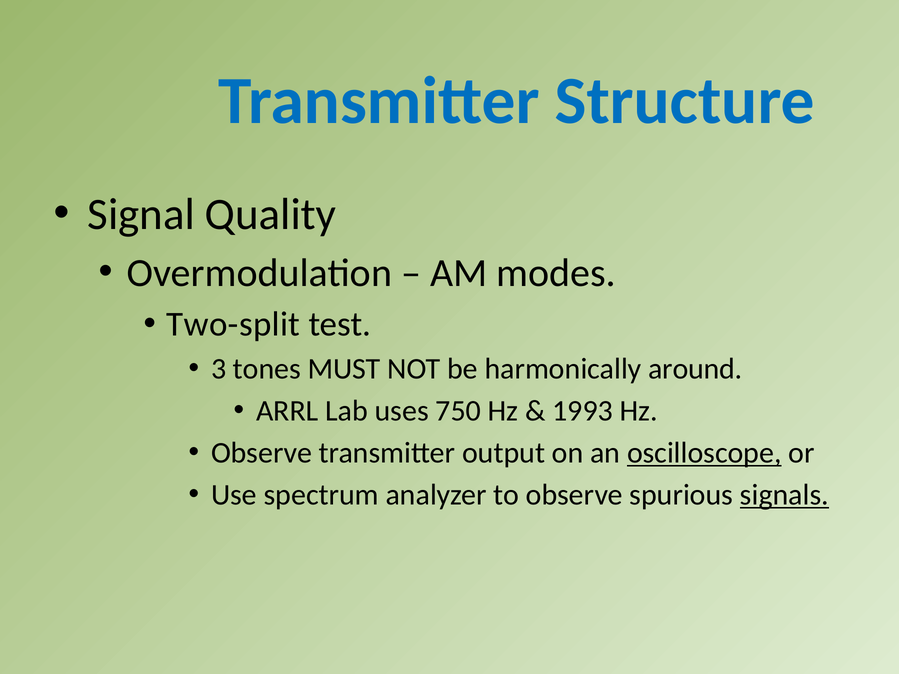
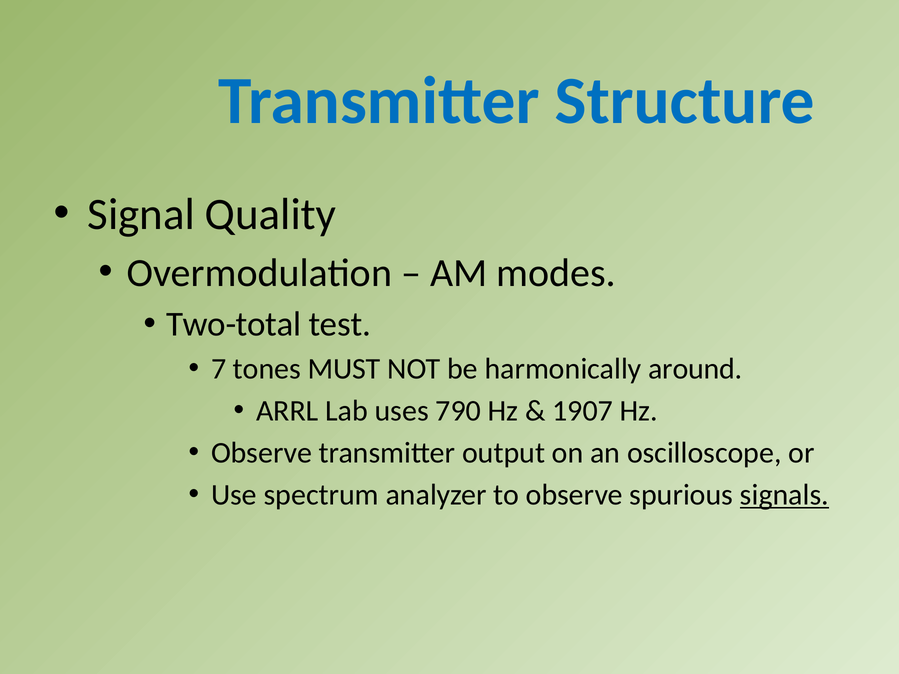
Two-split: Two-split -> Two-total (234, 325)
3: 3 -> 7 (219, 369)
750: 750 -> 790 (458, 411)
1993: 1993 -> 1907 (583, 411)
oscilloscope underline: present -> none (704, 453)
